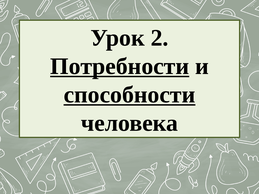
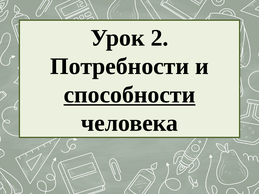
Потребности underline: present -> none (120, 66)
